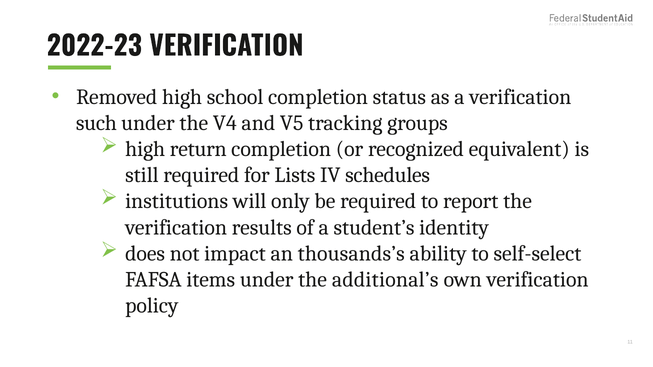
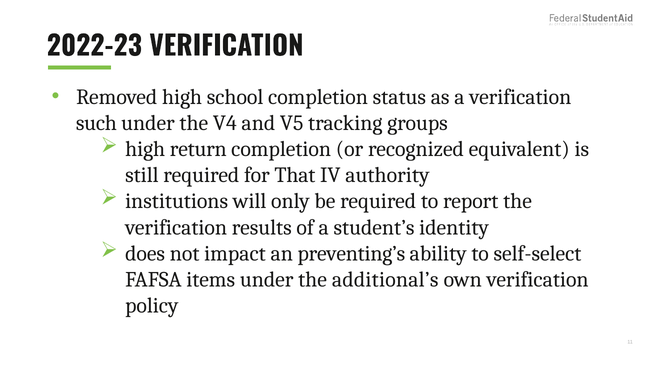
Lists: Lists -> That (295, 175)
schedules: schedules -> authority (387, 175)
thousands’s: thousands’s -> preventing’s (351, 254)
